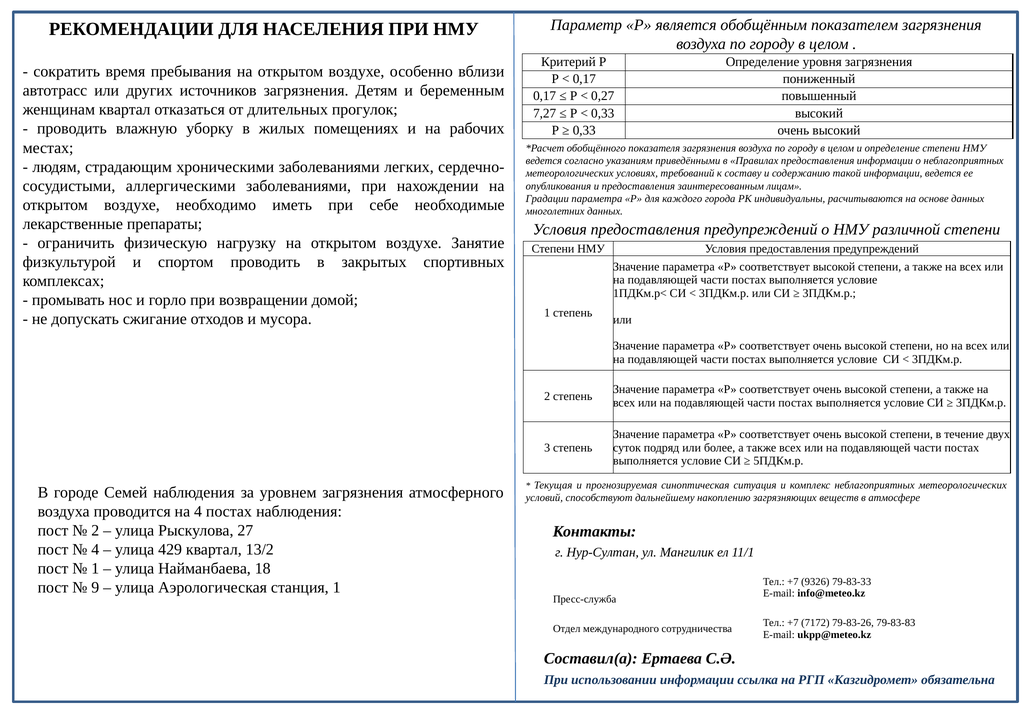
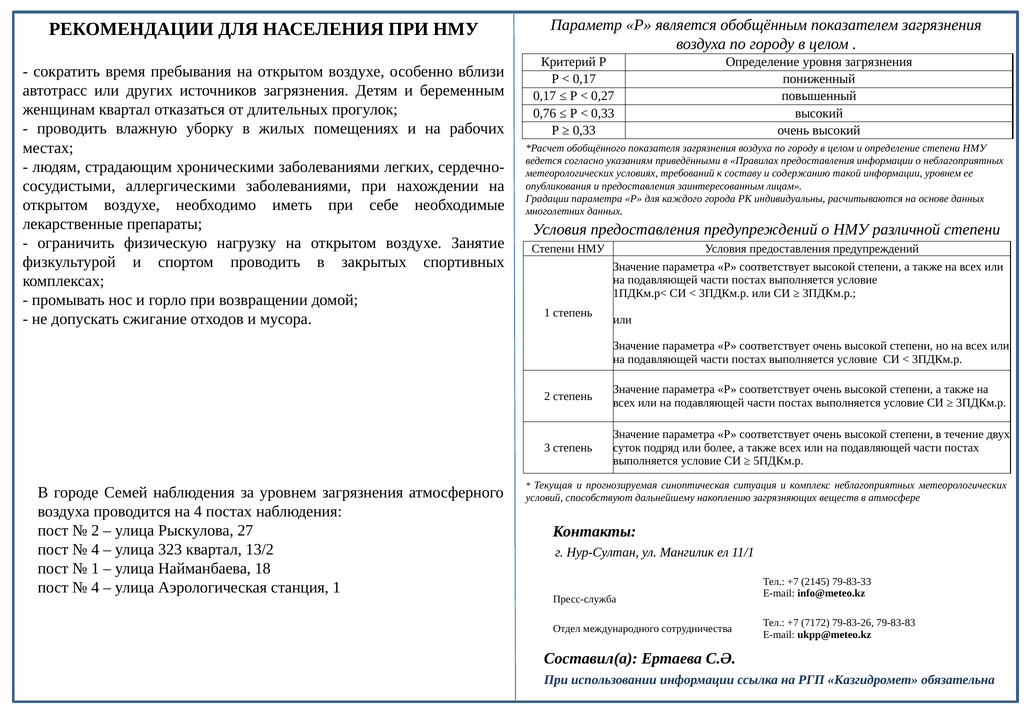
7,27: 7,27 -> 0,76 (545, 113)
информации ведется: ведется -> уровнем (943, 173)
429: 429 -> 323 (170, 549)
9326: 9326 -> 2145 (815, 581)
9: 9 -> 4 (95, 587)
